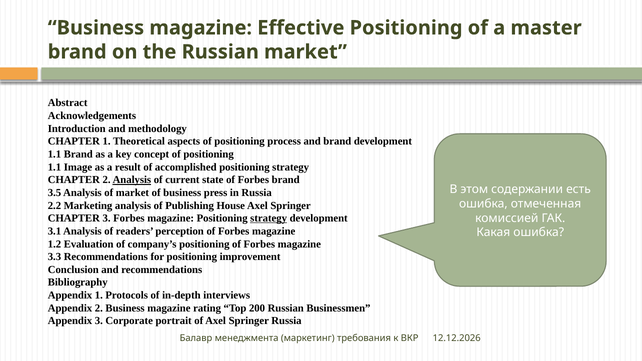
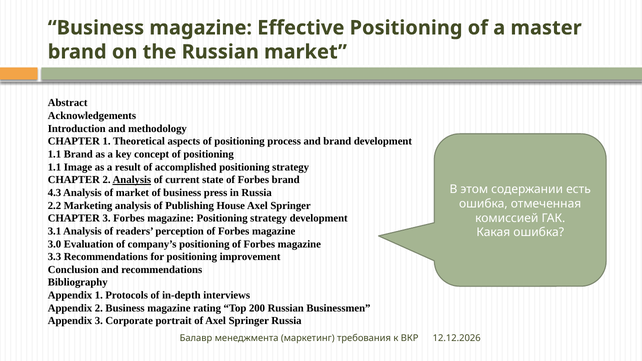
3.5: 3.5 -> 4.3 (54, 193)
strategy underline: present -> none (269, 218)
1.2: 1.2 -> 3.0 (54, 244)
